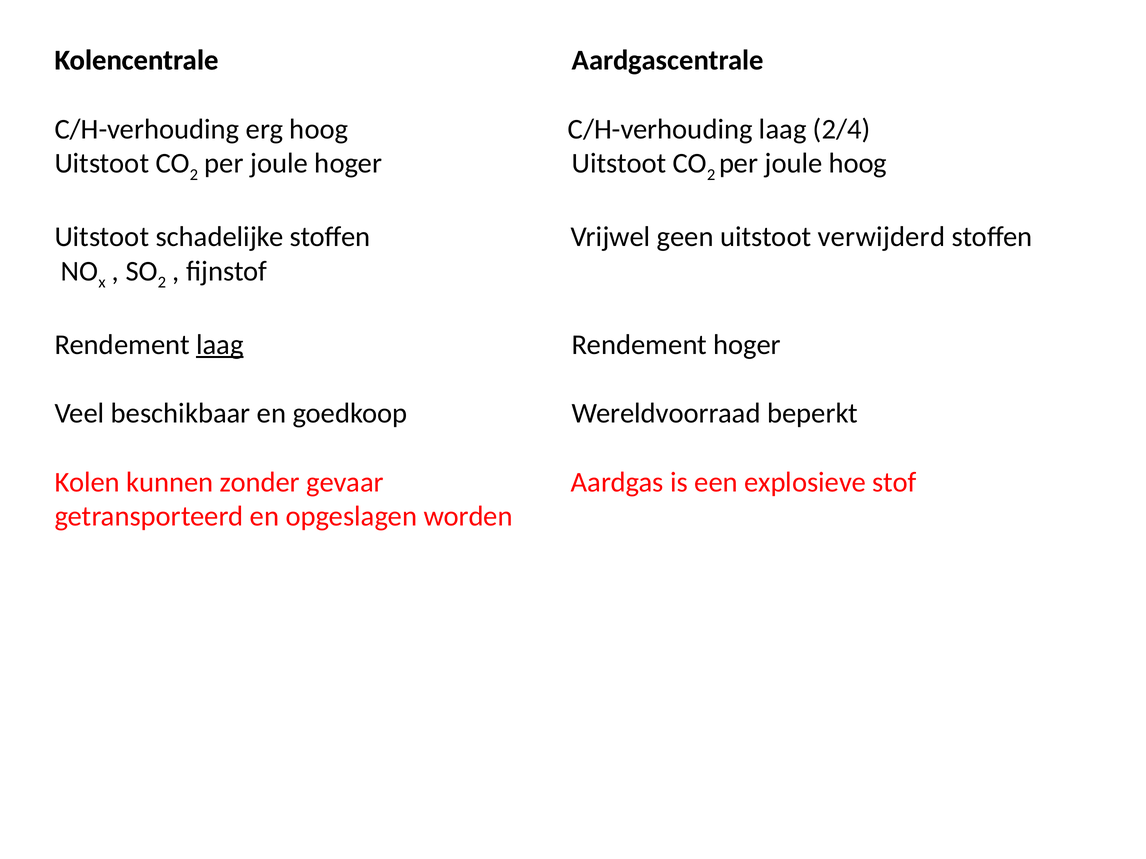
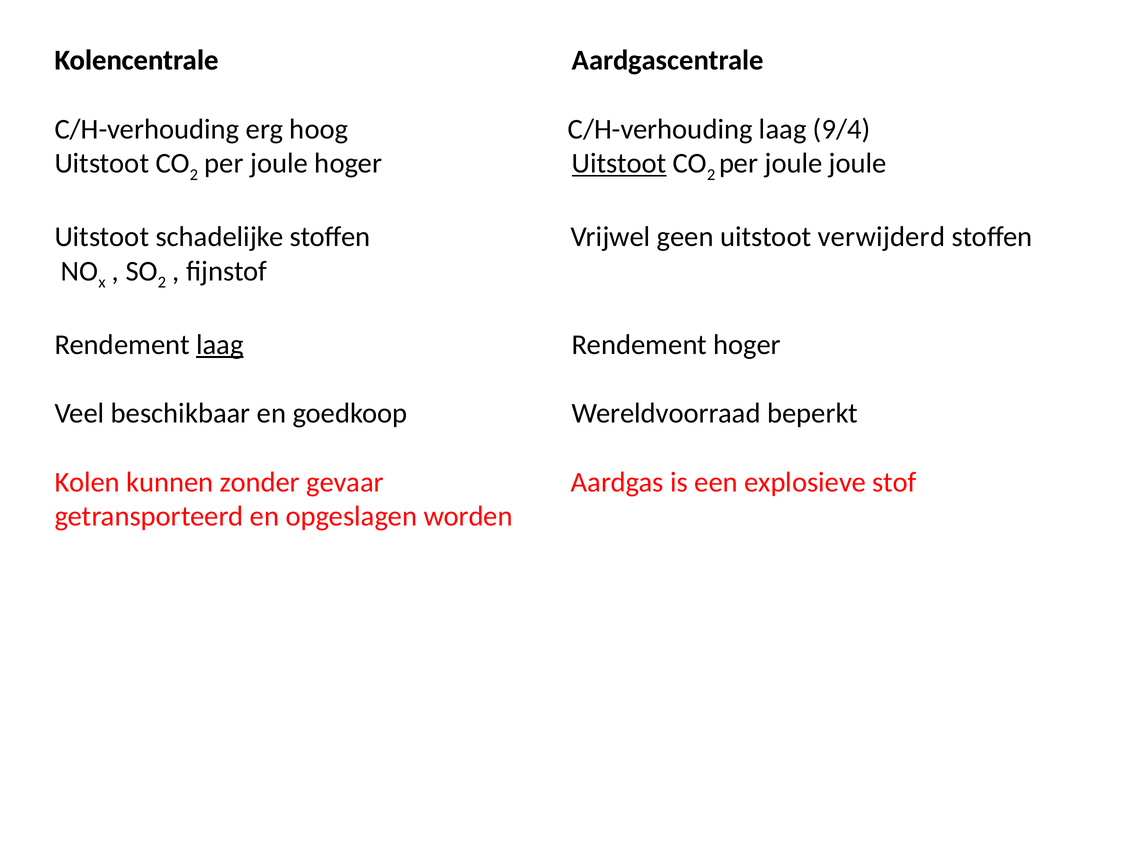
2/4: 2/4 -> 9/4 (842, 129)
Uitstoot underline: none -> present (619, 164)
joule hoog: hoog -> joule (858, 164)
